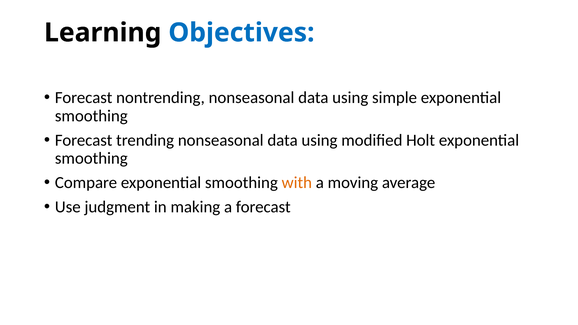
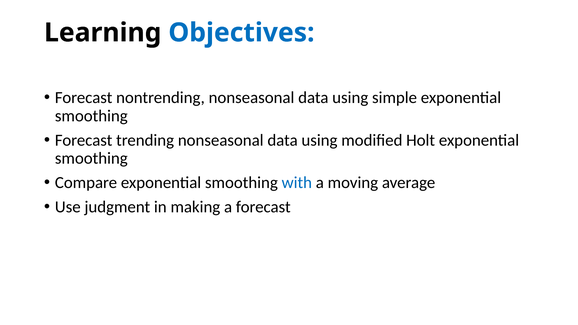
with colour: orange -> blue (297, 183)
